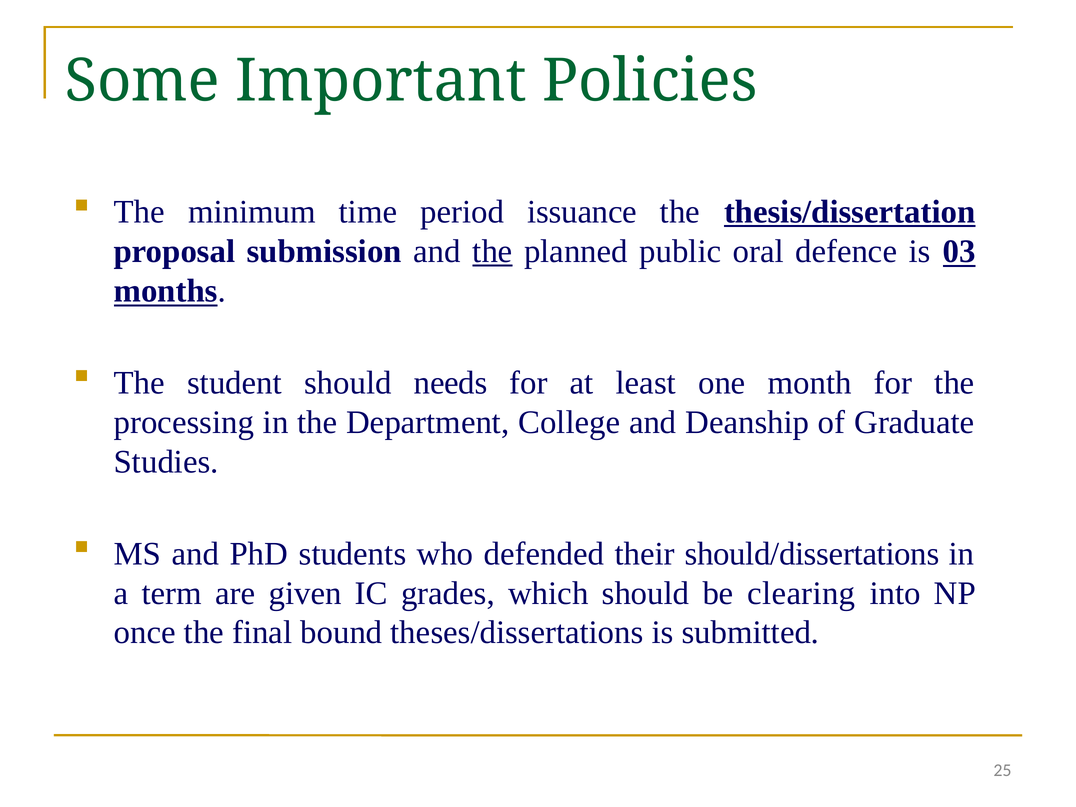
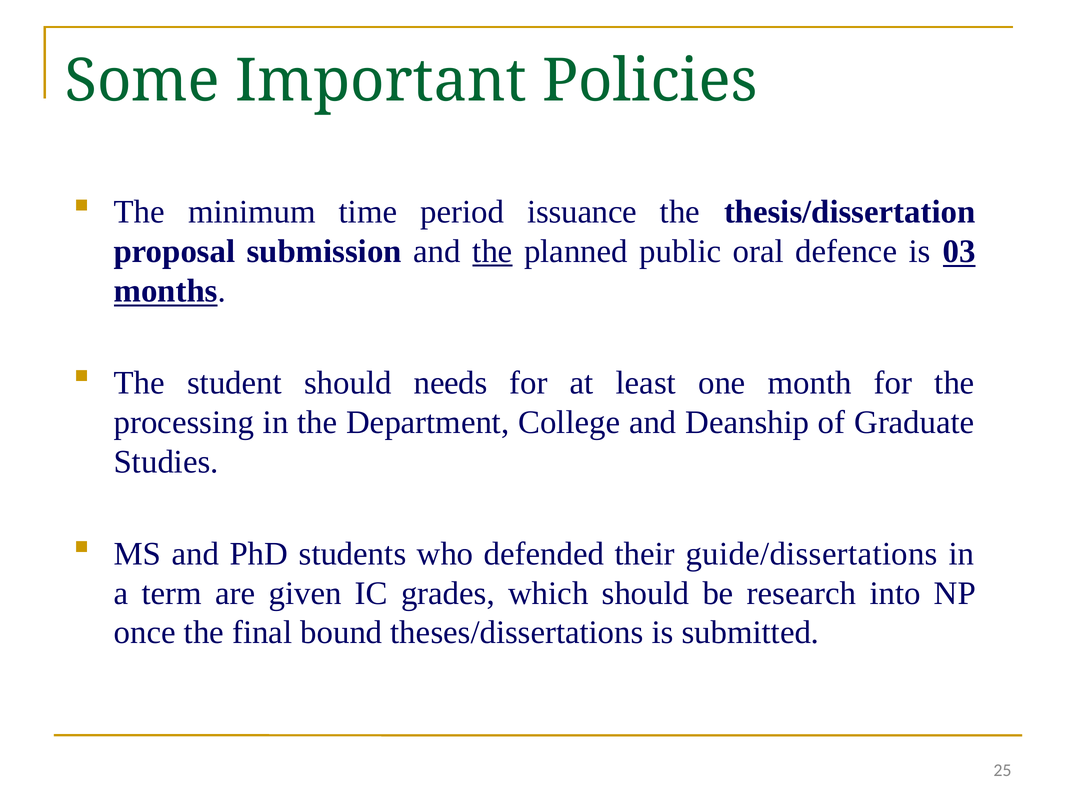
thesis/dissertation underline: present -> none (850, 212)
should/dissertations: should/dissertations -> guide/dissertations (812, 554)
clearing: clearing -> research (802, 593)
